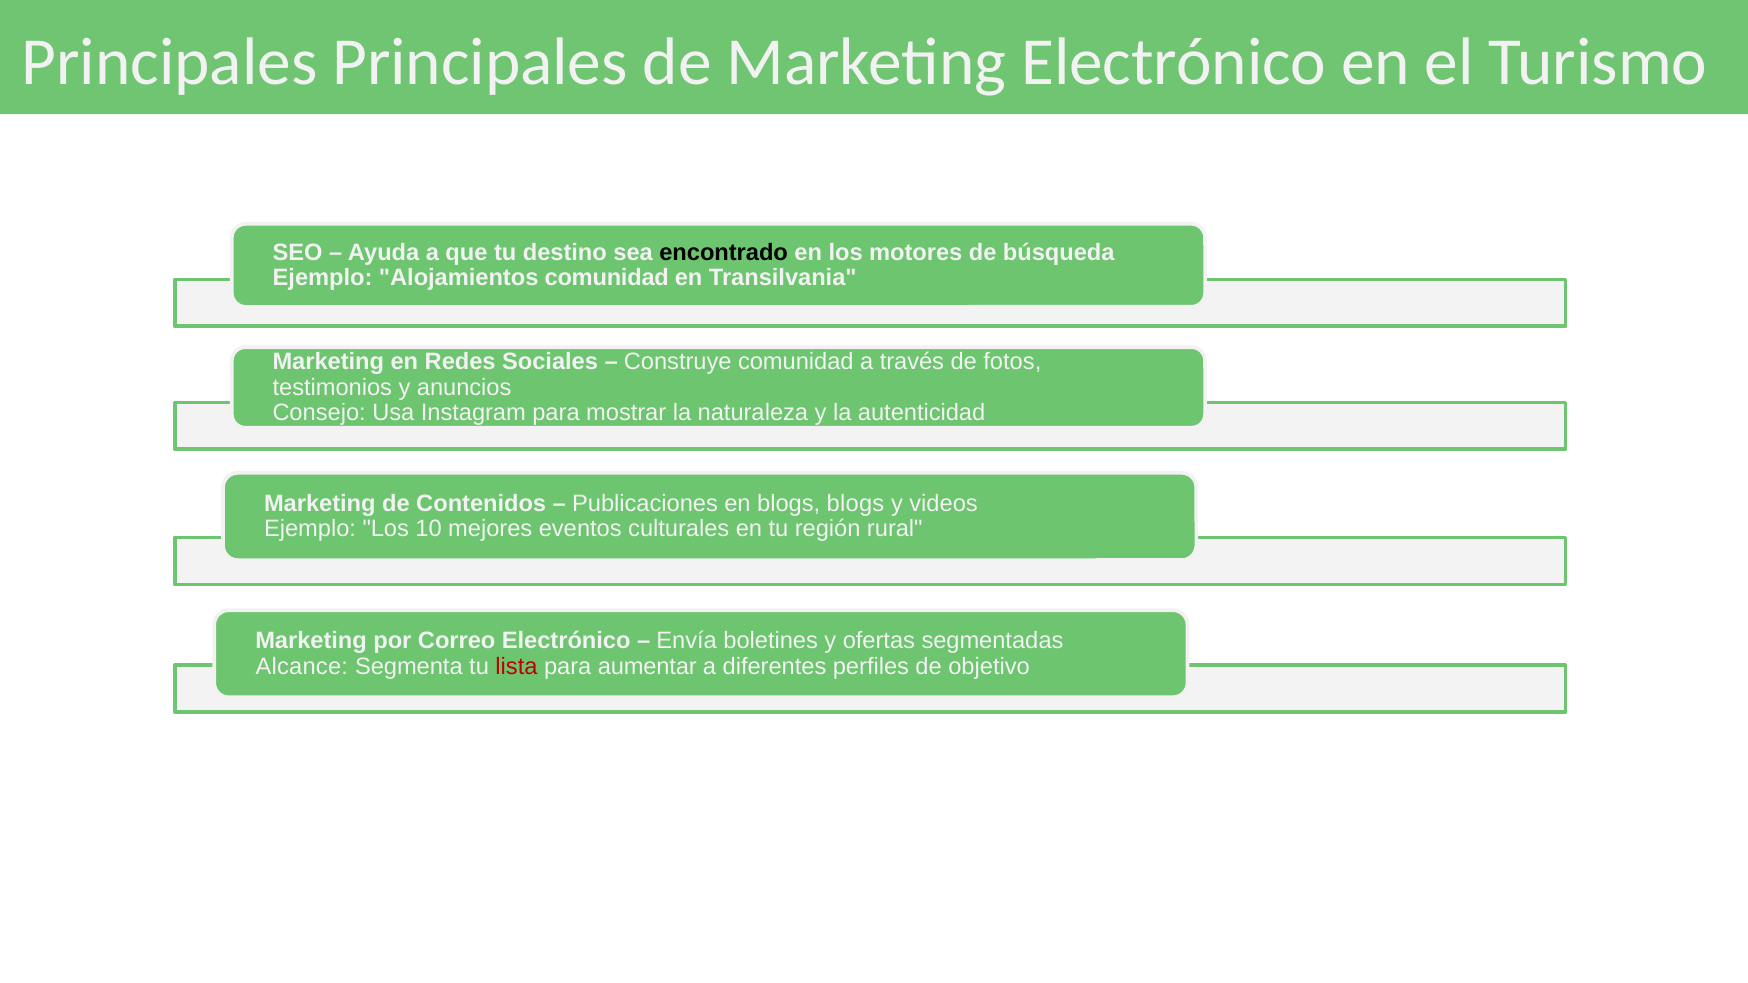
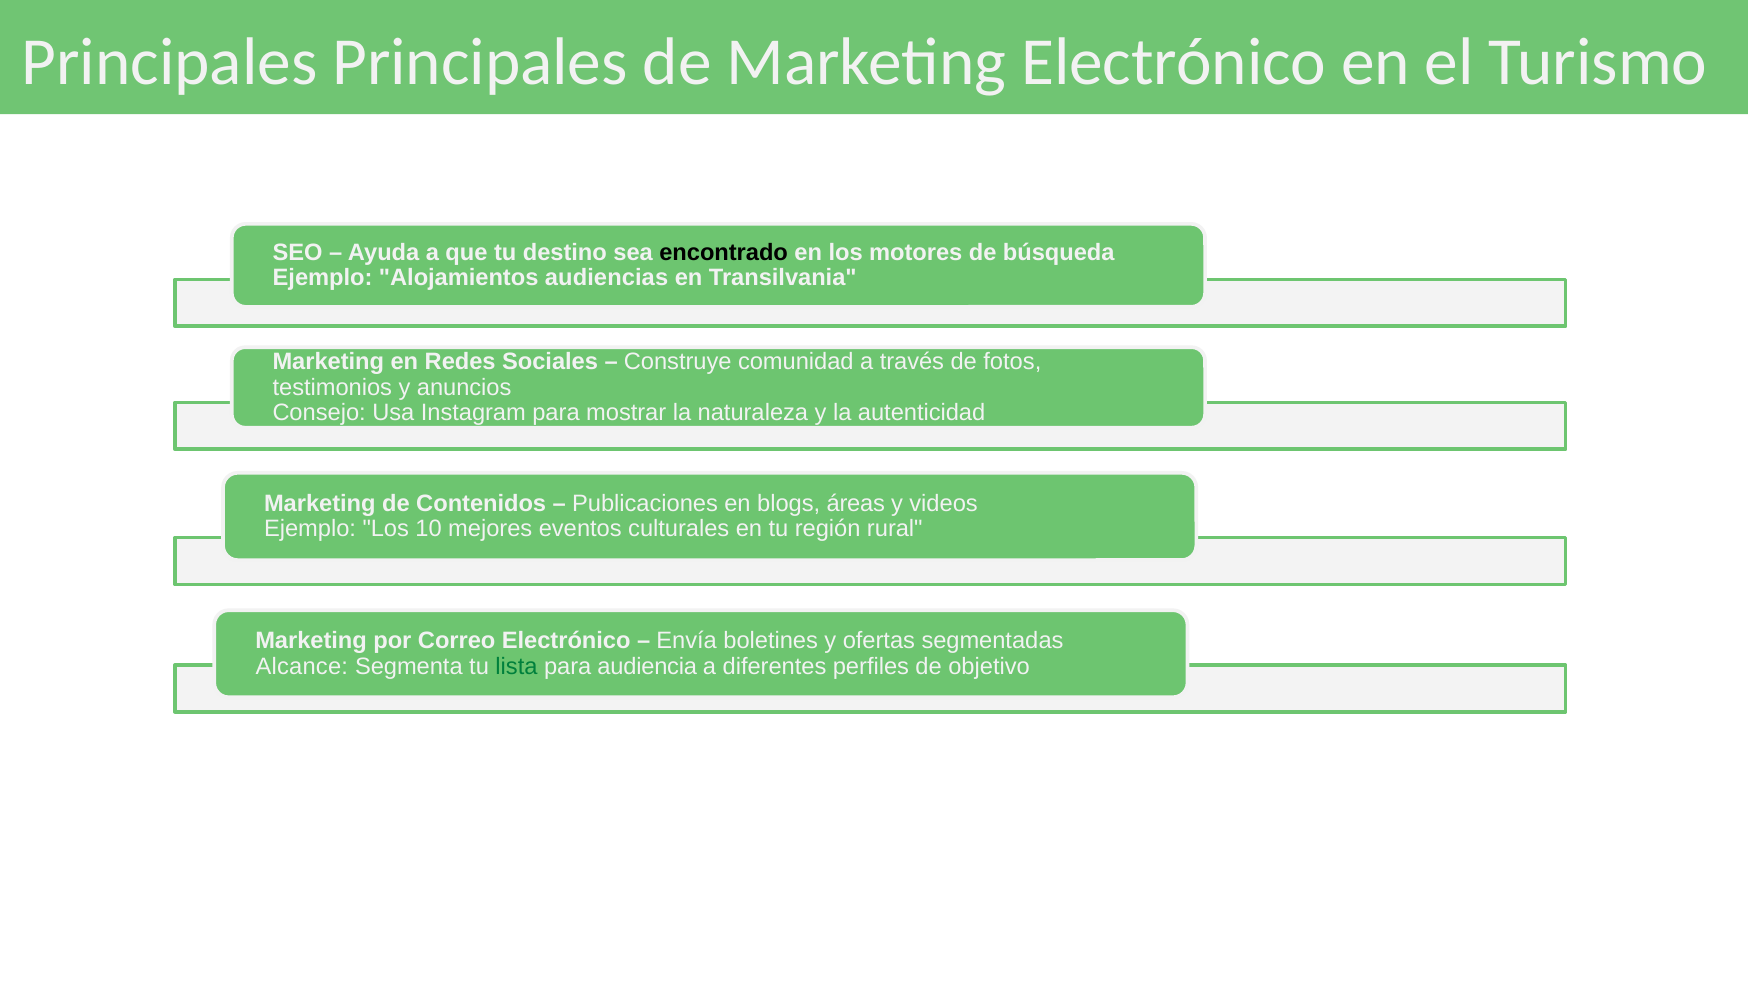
Alojamientos comunidad: comunidad -> audiencias (607, 278)
blogs blogs: blogs -> áreas (856, 504)
lista colour: red -> green (516, 667)
aumentar: aumentar -> audiencia (647, 667)
